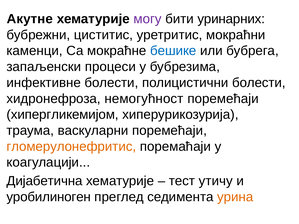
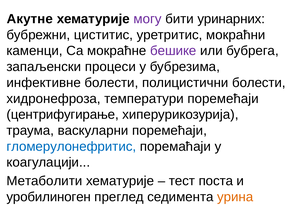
бешике colour: blue -> purple (173, 51)
немогућност: немогућност -> температури (144, 99)
хипергликемијом: хипергликемијом -> центрифугирање (63, 115)
гломерулонефритис colour: orange -> blue (71, 147)
Дијабетична: Дијабетична -> Метаболити (44, 181)
утичу: утичу -> поста (216, 181)
